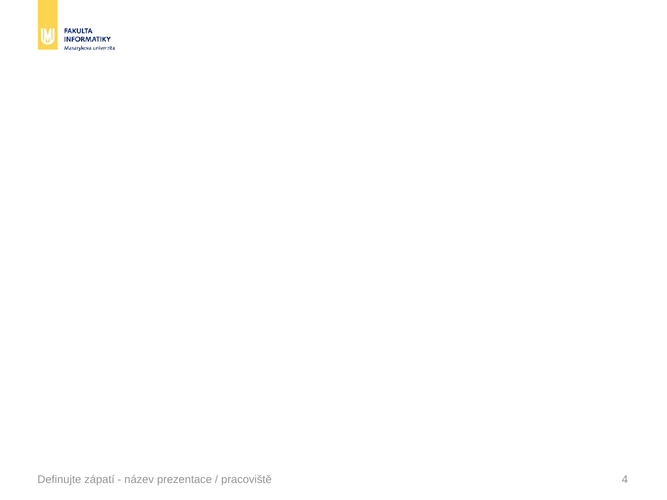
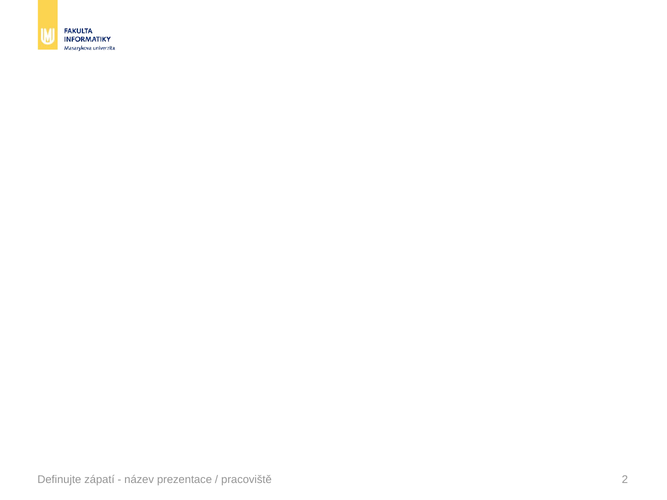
4: 4 -> 2 (625, 480)
